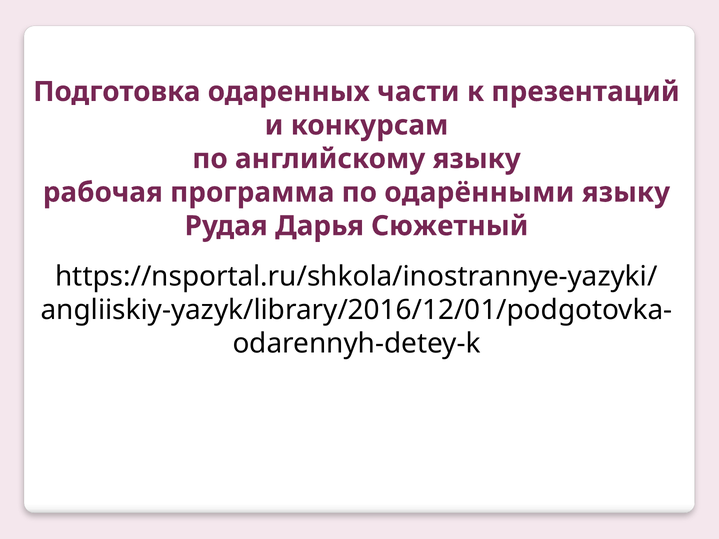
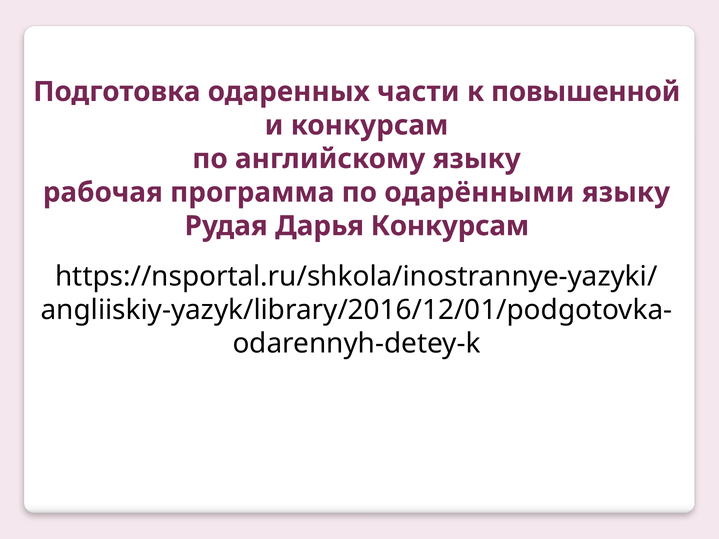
презентаций: презентаций -> повышенной (586, 92)
Дарья Сюжетный: Сюжетный -> Конкурсам (450, 226)
